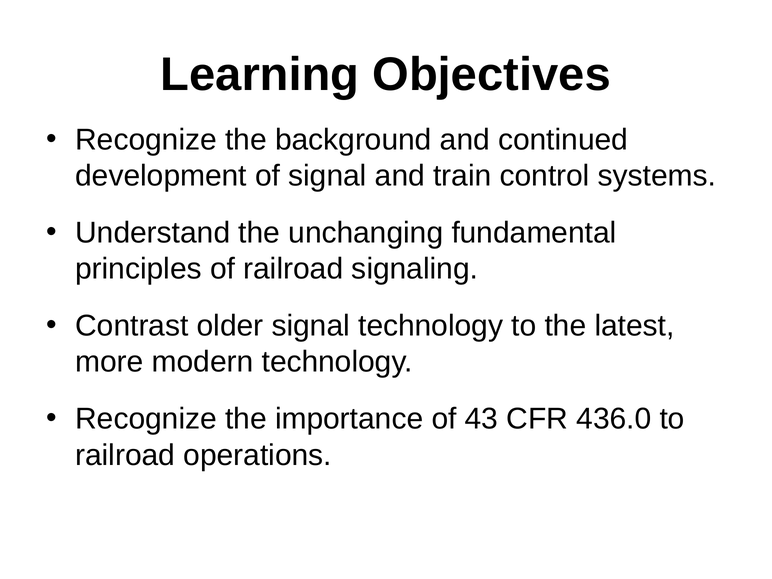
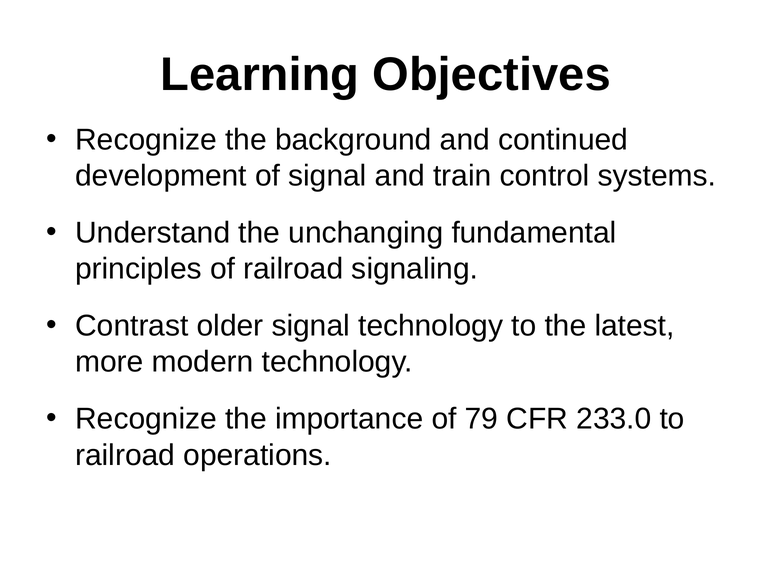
43: 43 -> 79 (481, 419)
436.0: 436.0 -> 233.0 (614, 419)
